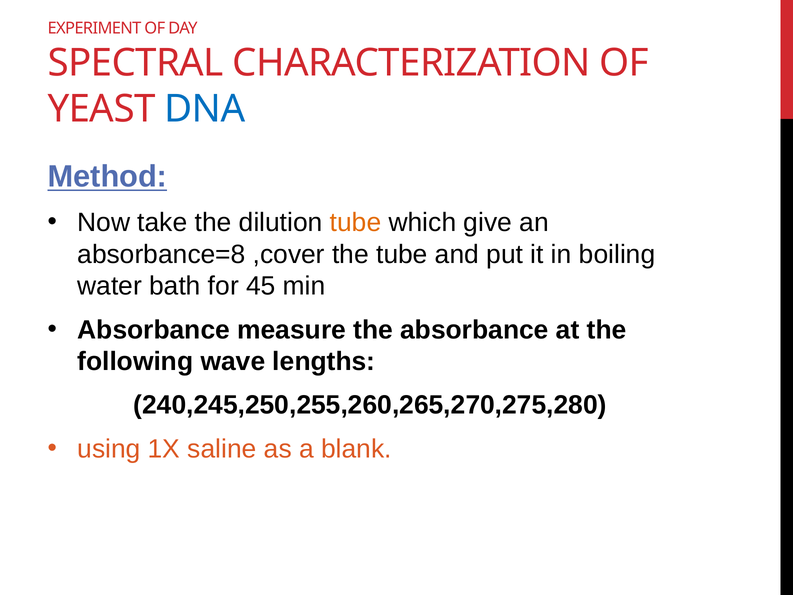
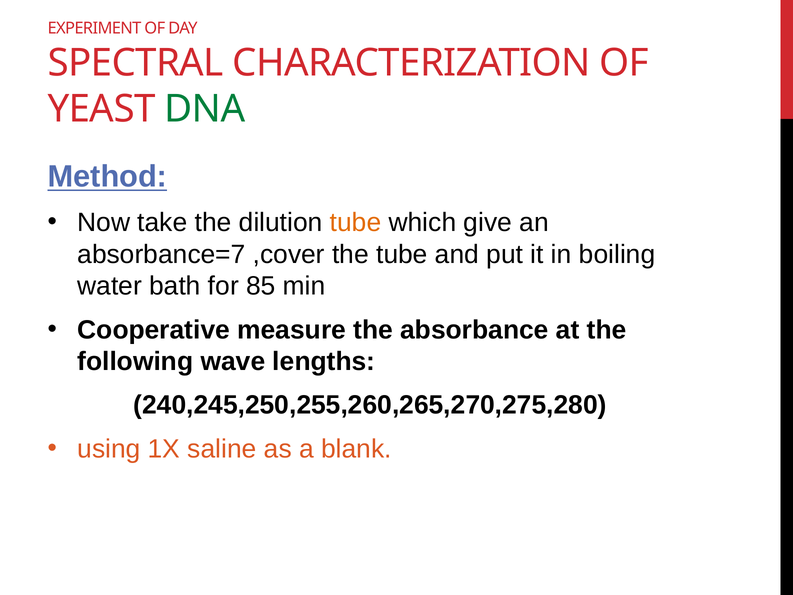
DNA colour: blue -> green (205, 109)
absorbance=8: absorbance=8 -> absorbance=7 (161, 254)
45: 45 -> 85 (261, 286)
Absorbance: Absorbance -> Cooperative (154, 330)
